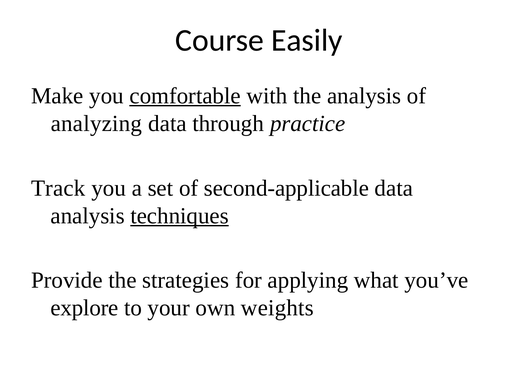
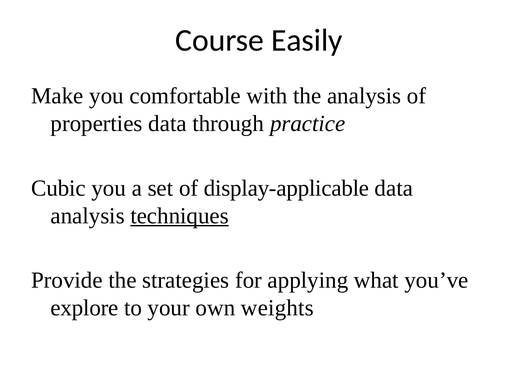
comfortable underline: present -> none (185, 96)
analyzing: analyzing -> properties (97, 123)
Track: Track -> Cubic (58, 188)
second-applicable: second-applicable -> display-applicable (287, 188)
